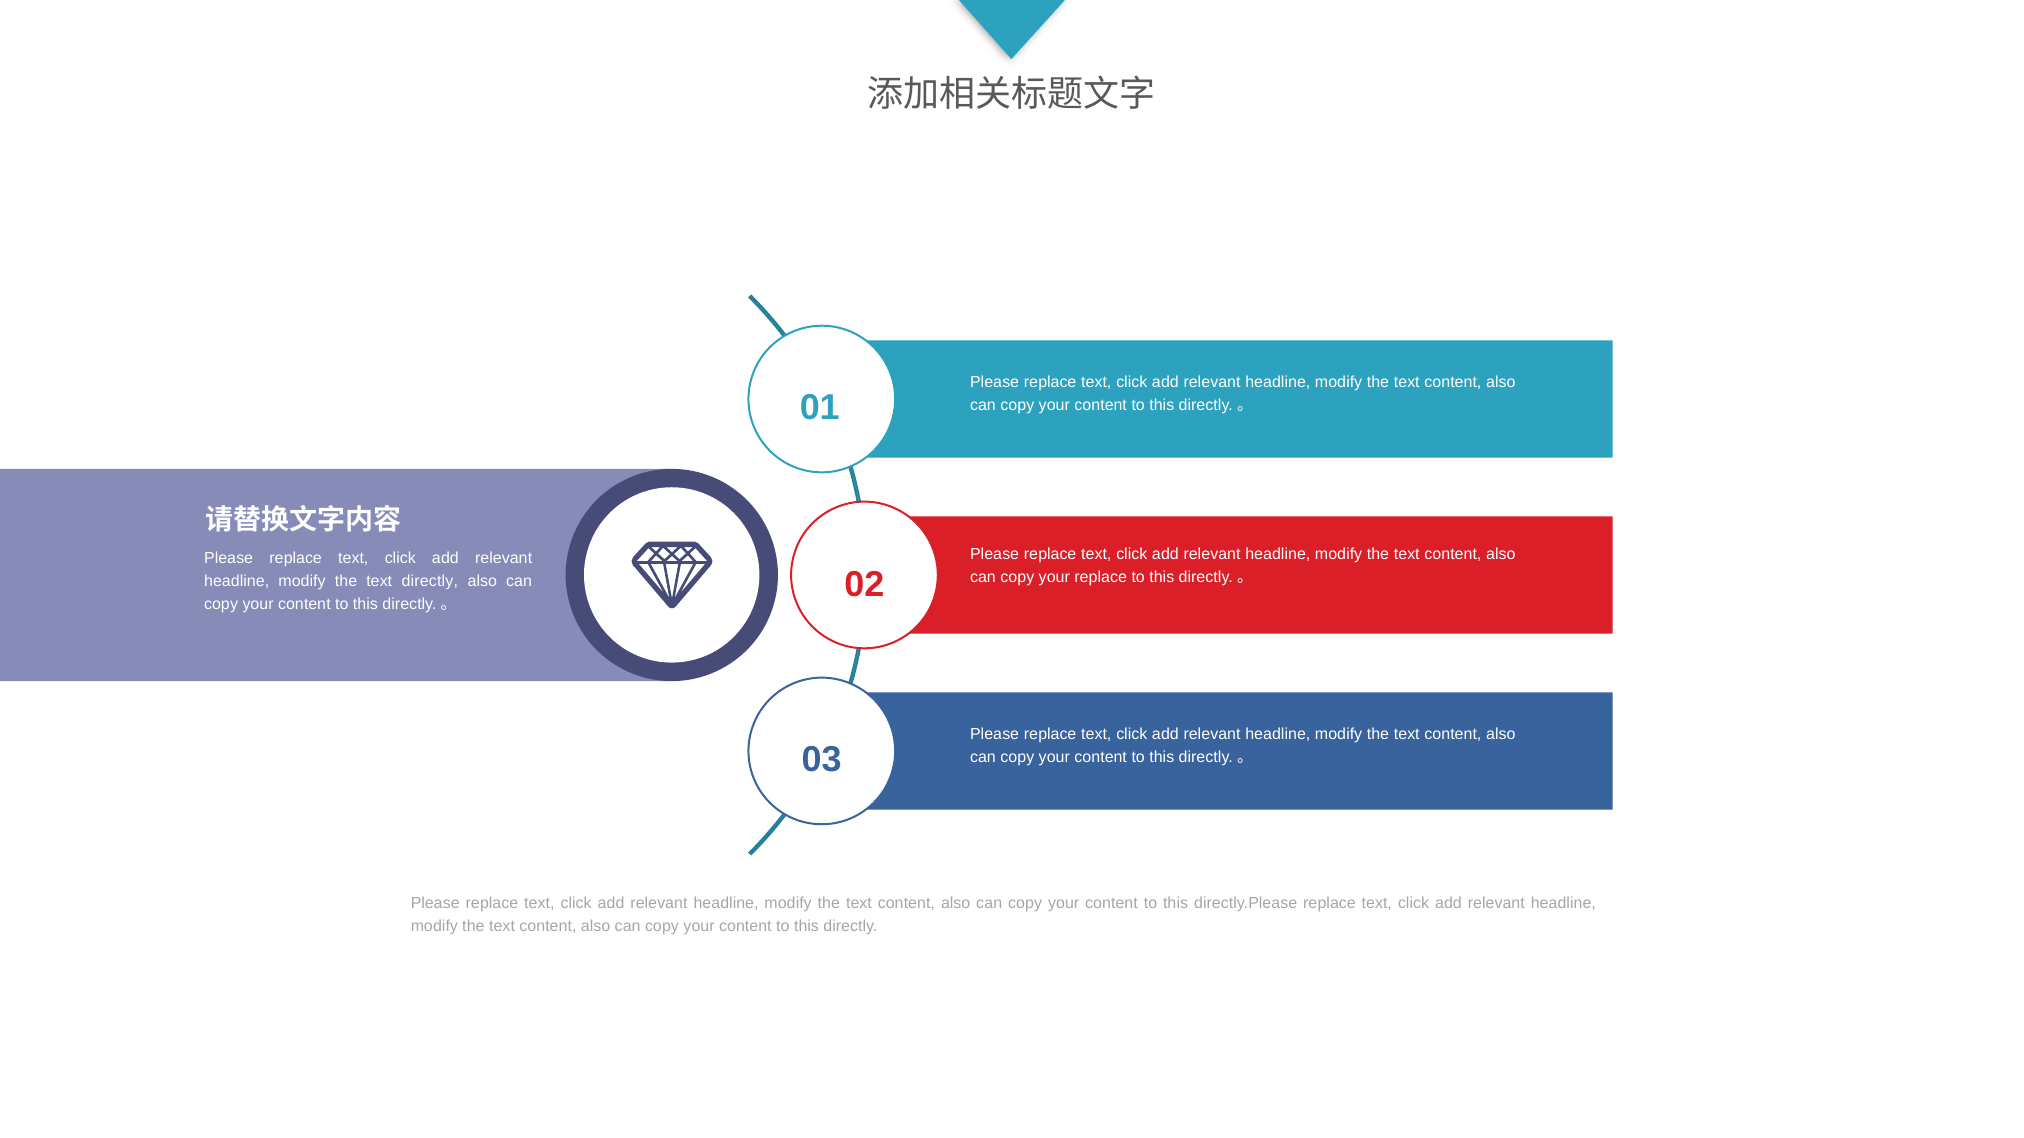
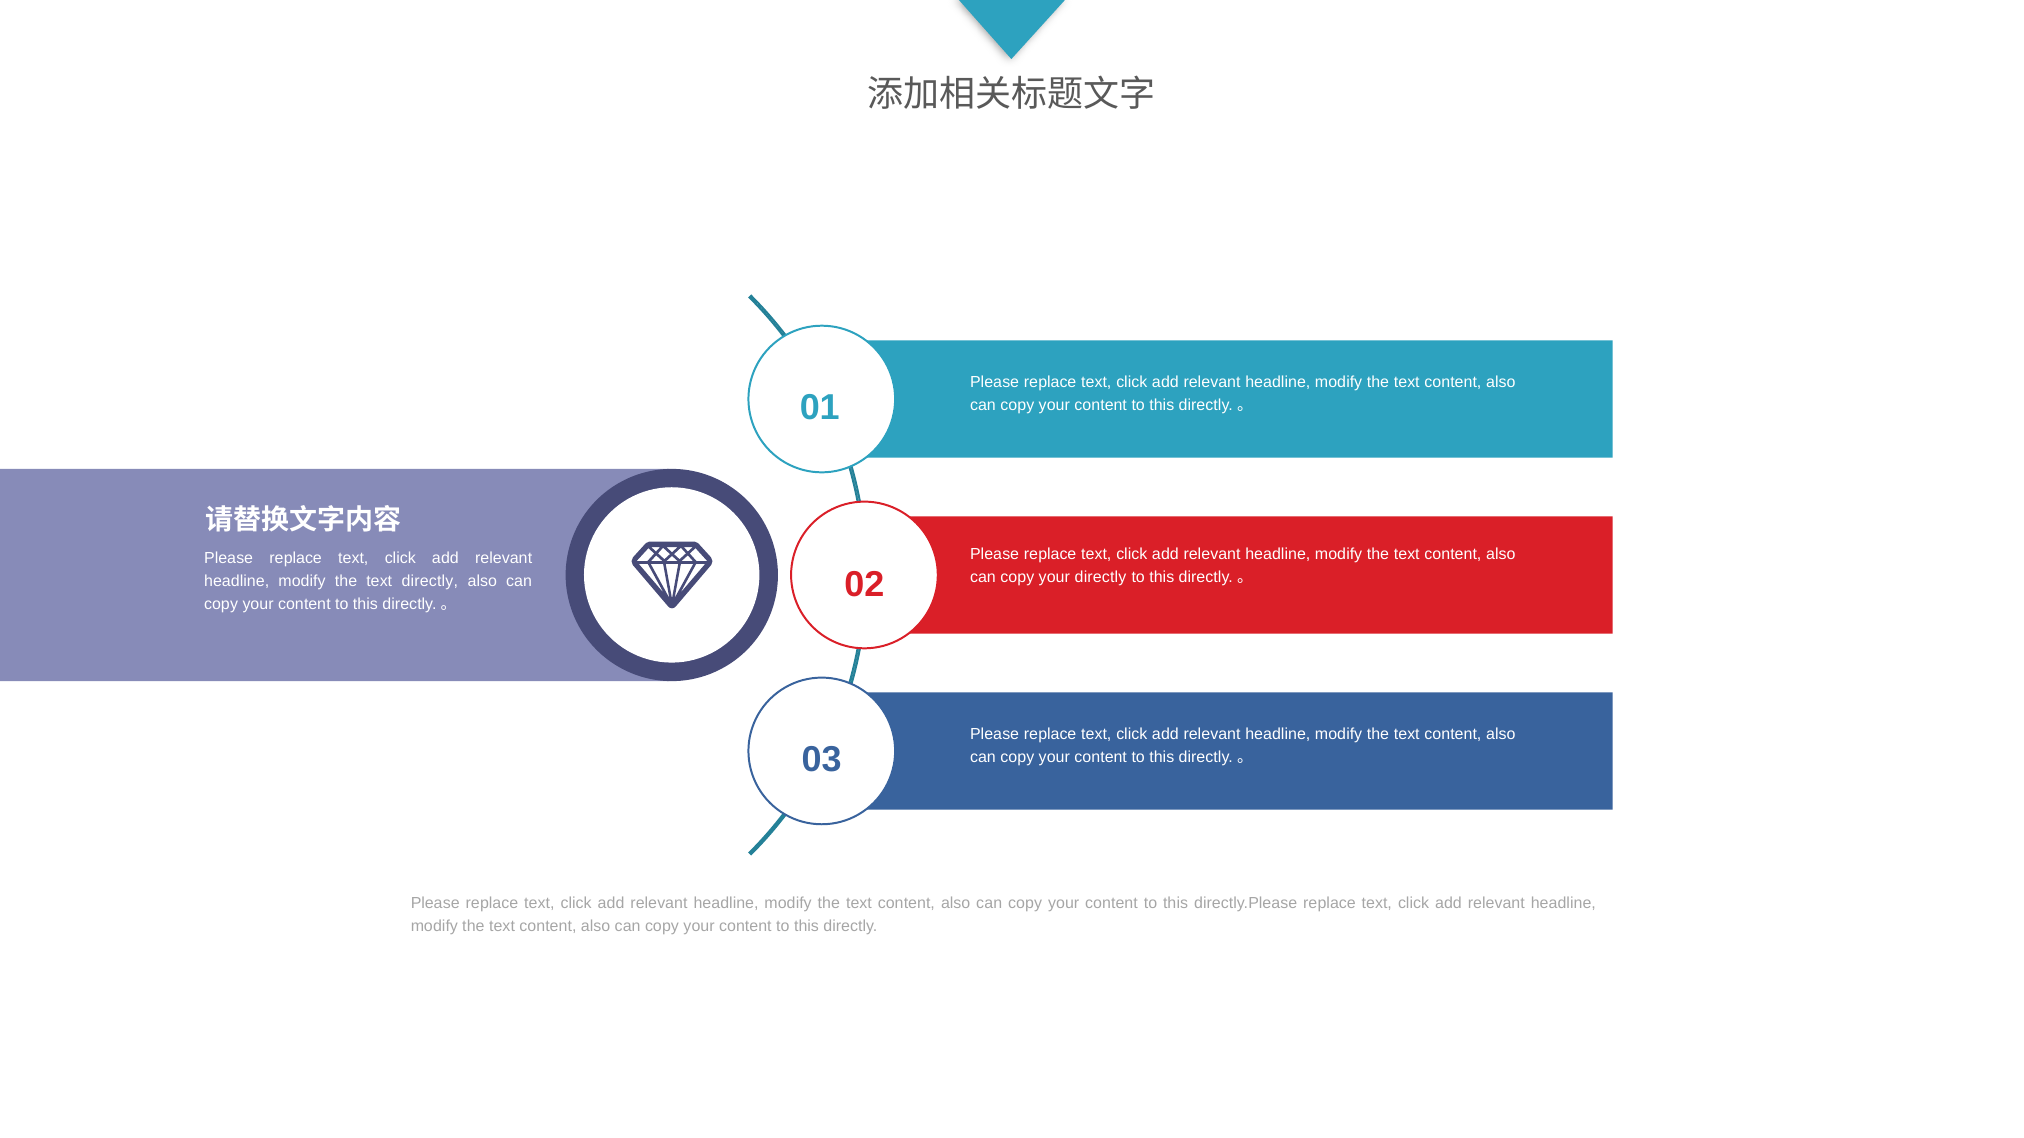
your replace: replace -> directly (1101, 577)
